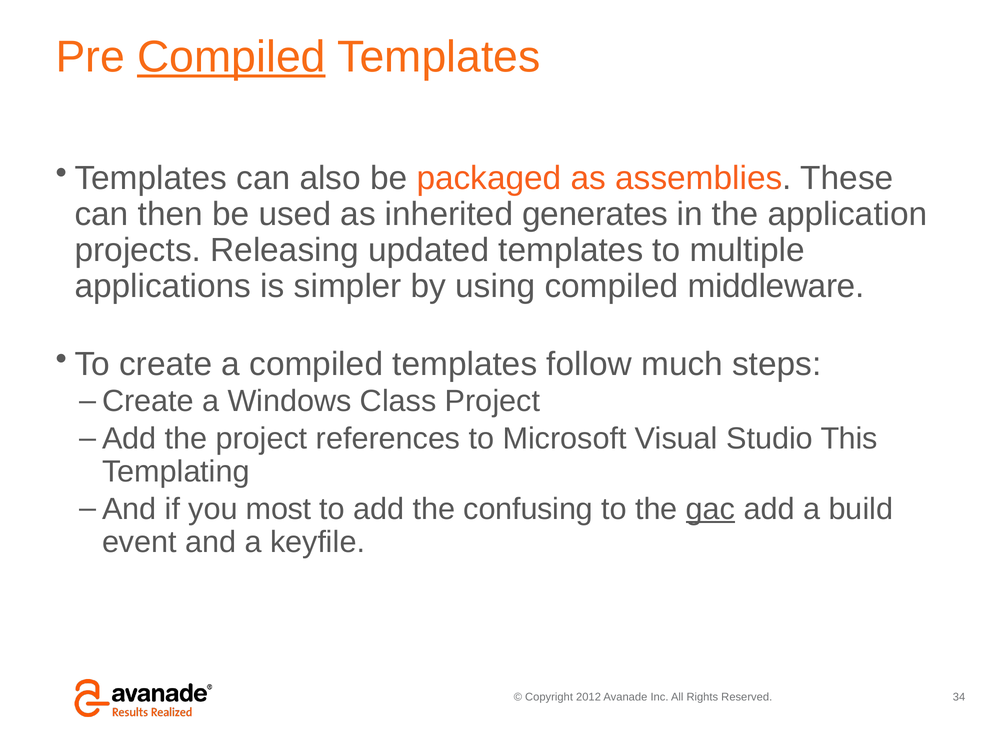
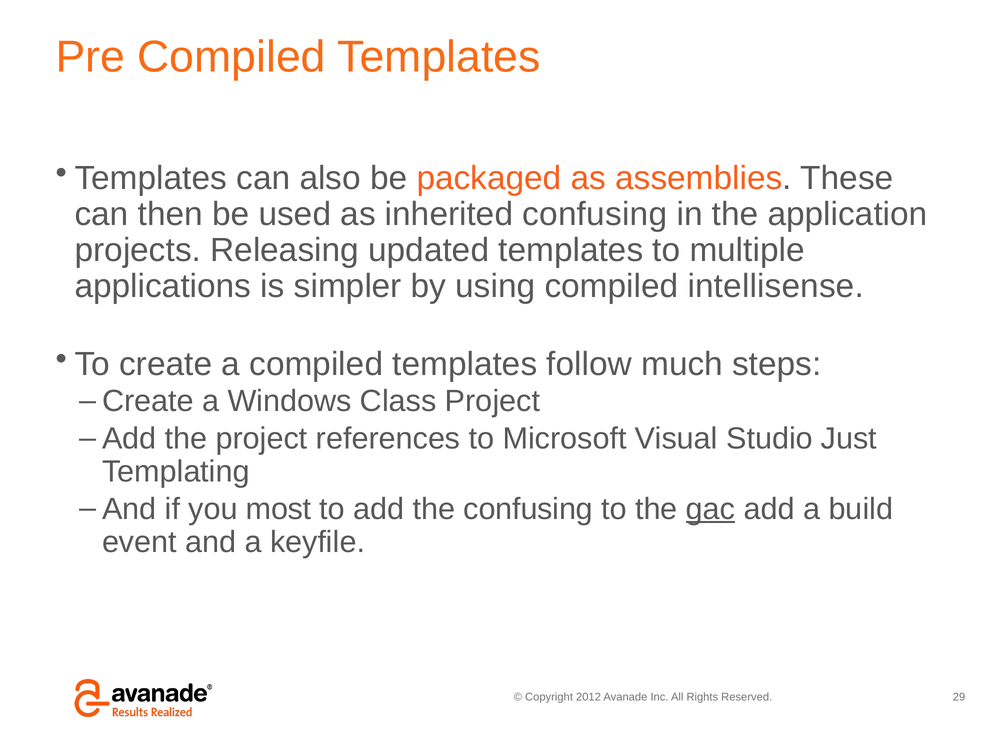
Compiled underline: present -> none (231, 57)
inherited generates: generates -> confusing (595, 214)
middleware: middleware -> intellisense (776, 286)
This: This -> Just (849, 439)
34: 34 -> 29 (959, 697)
